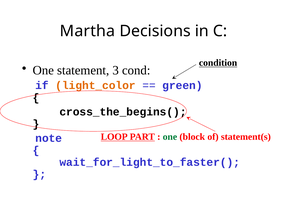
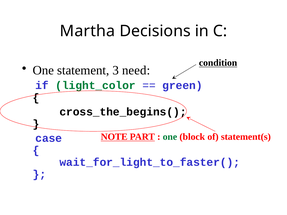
cond: cond -> need (136, 70)
light_color colour: orange -> green (96, 86)
LOOP: LOOP -> NOTE (114, 137)
note: note -> case (49, 138)
